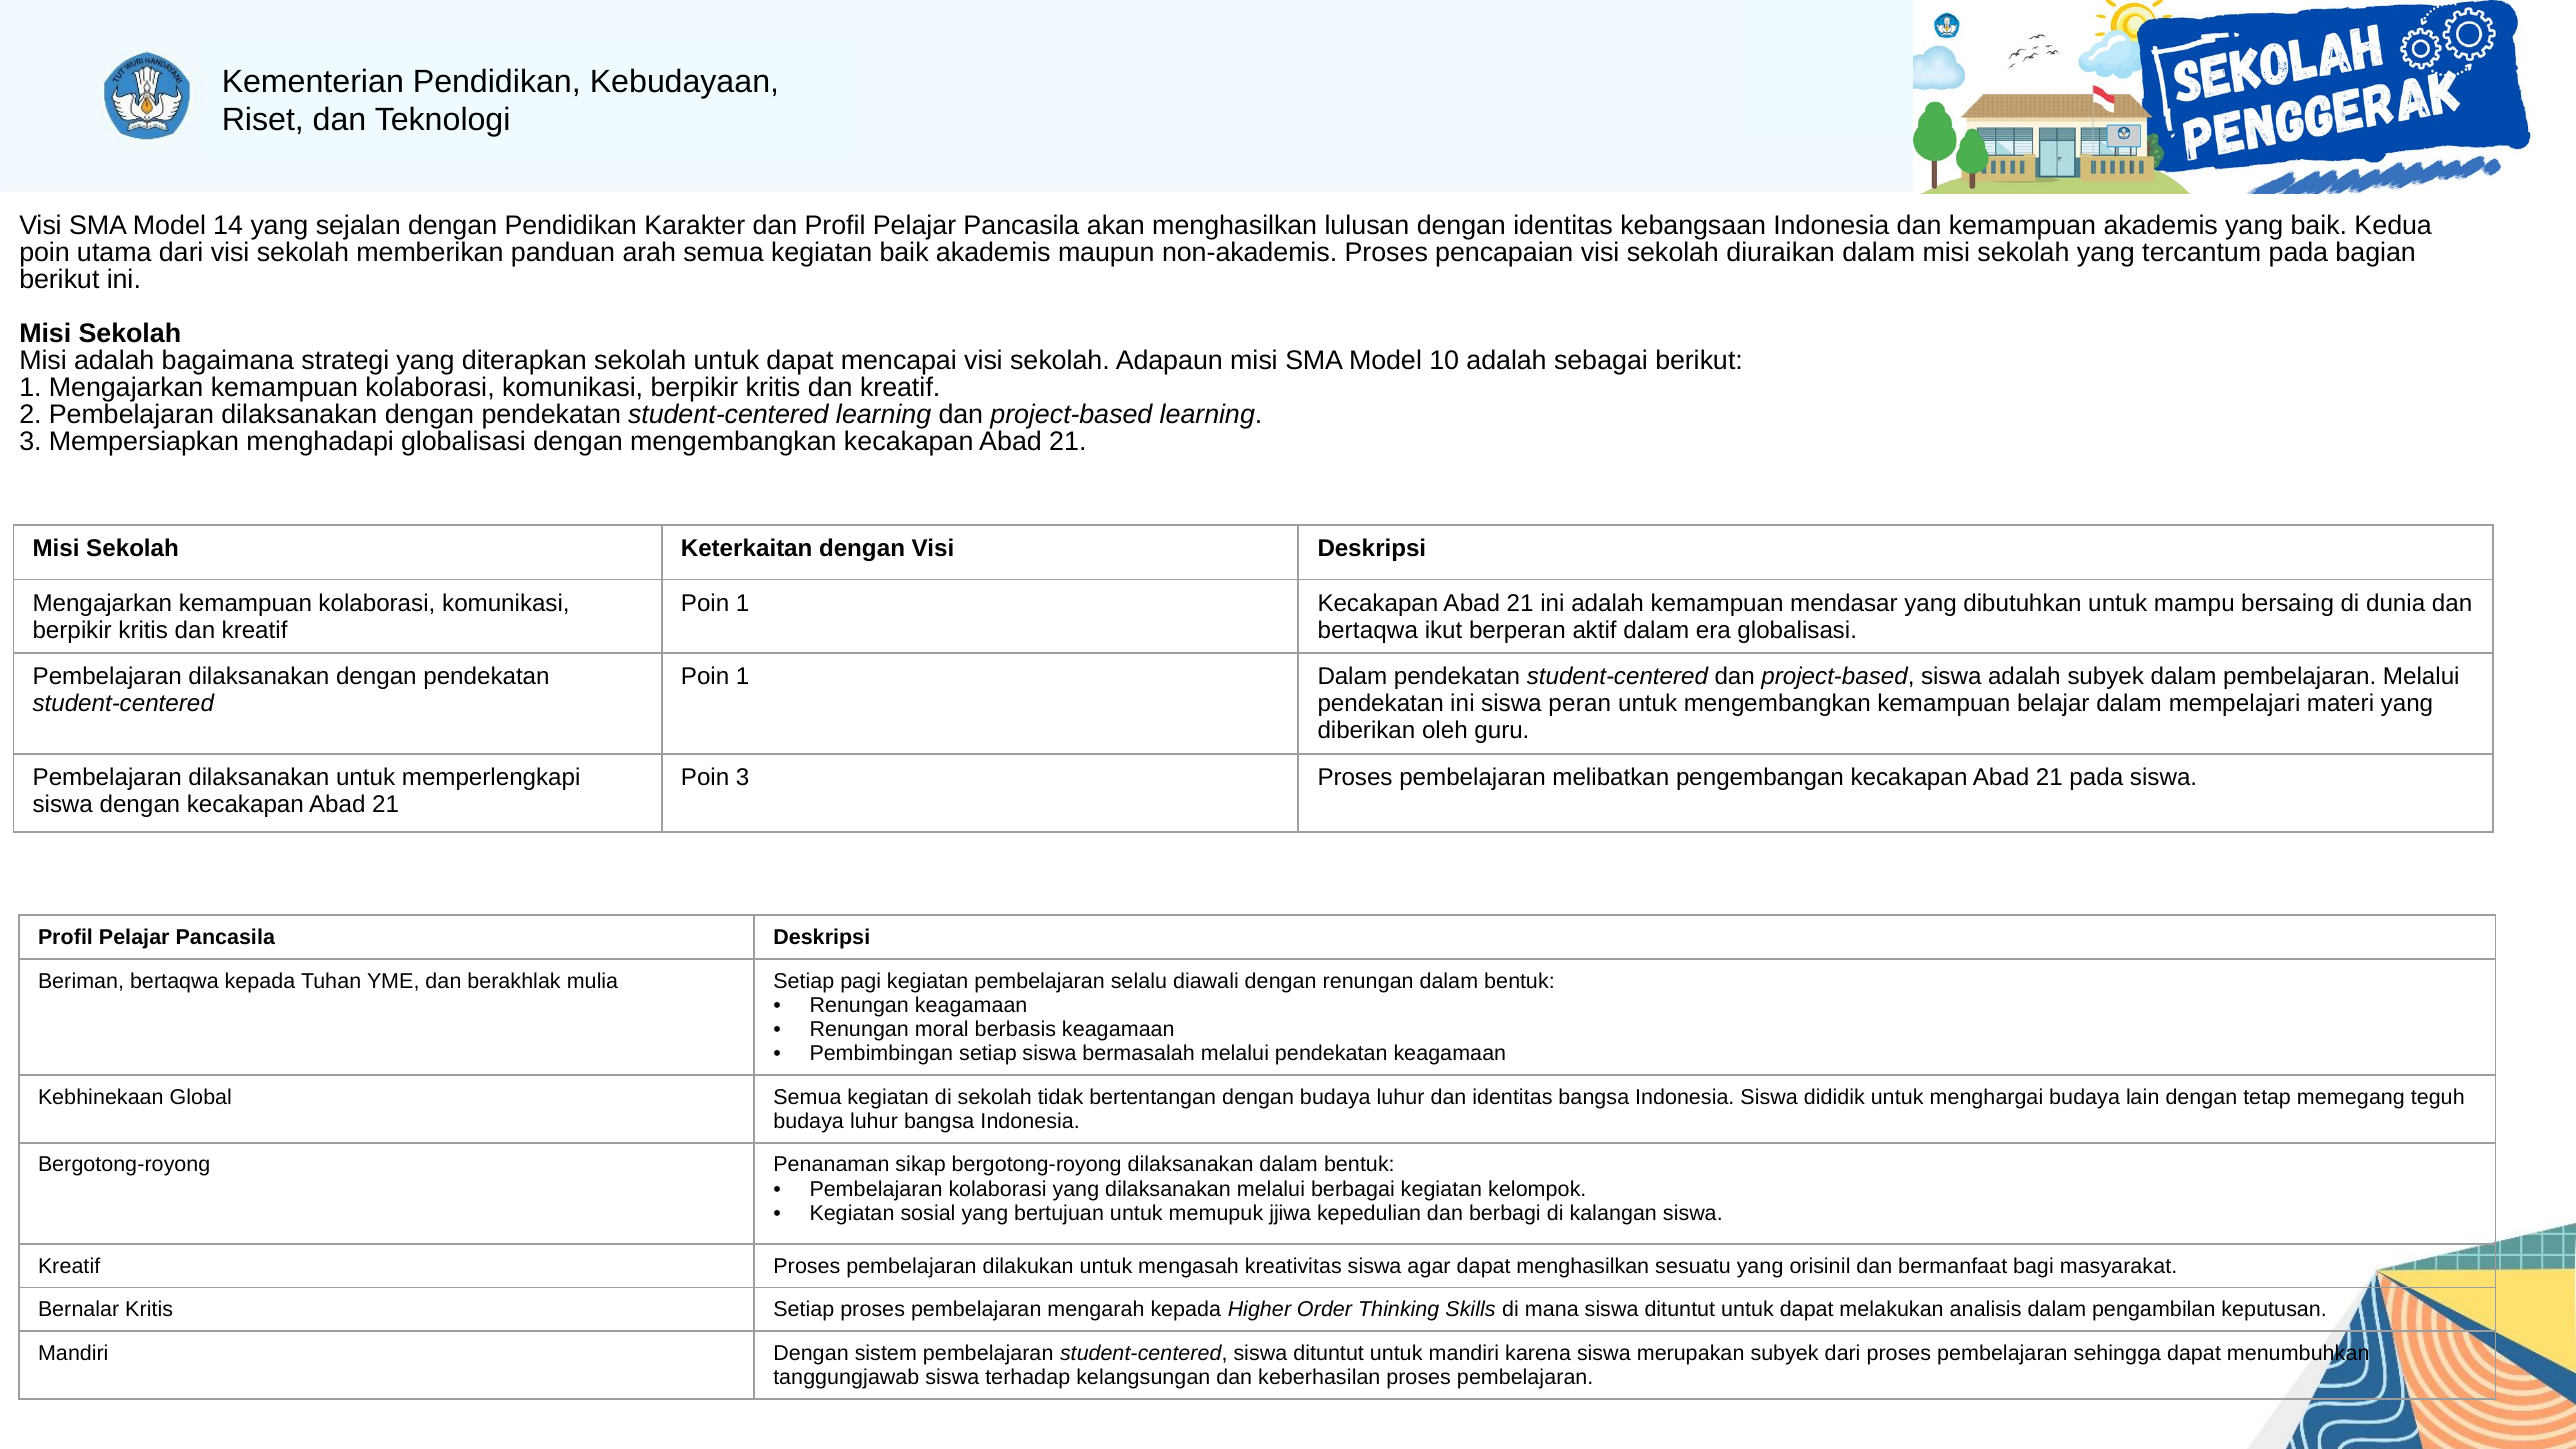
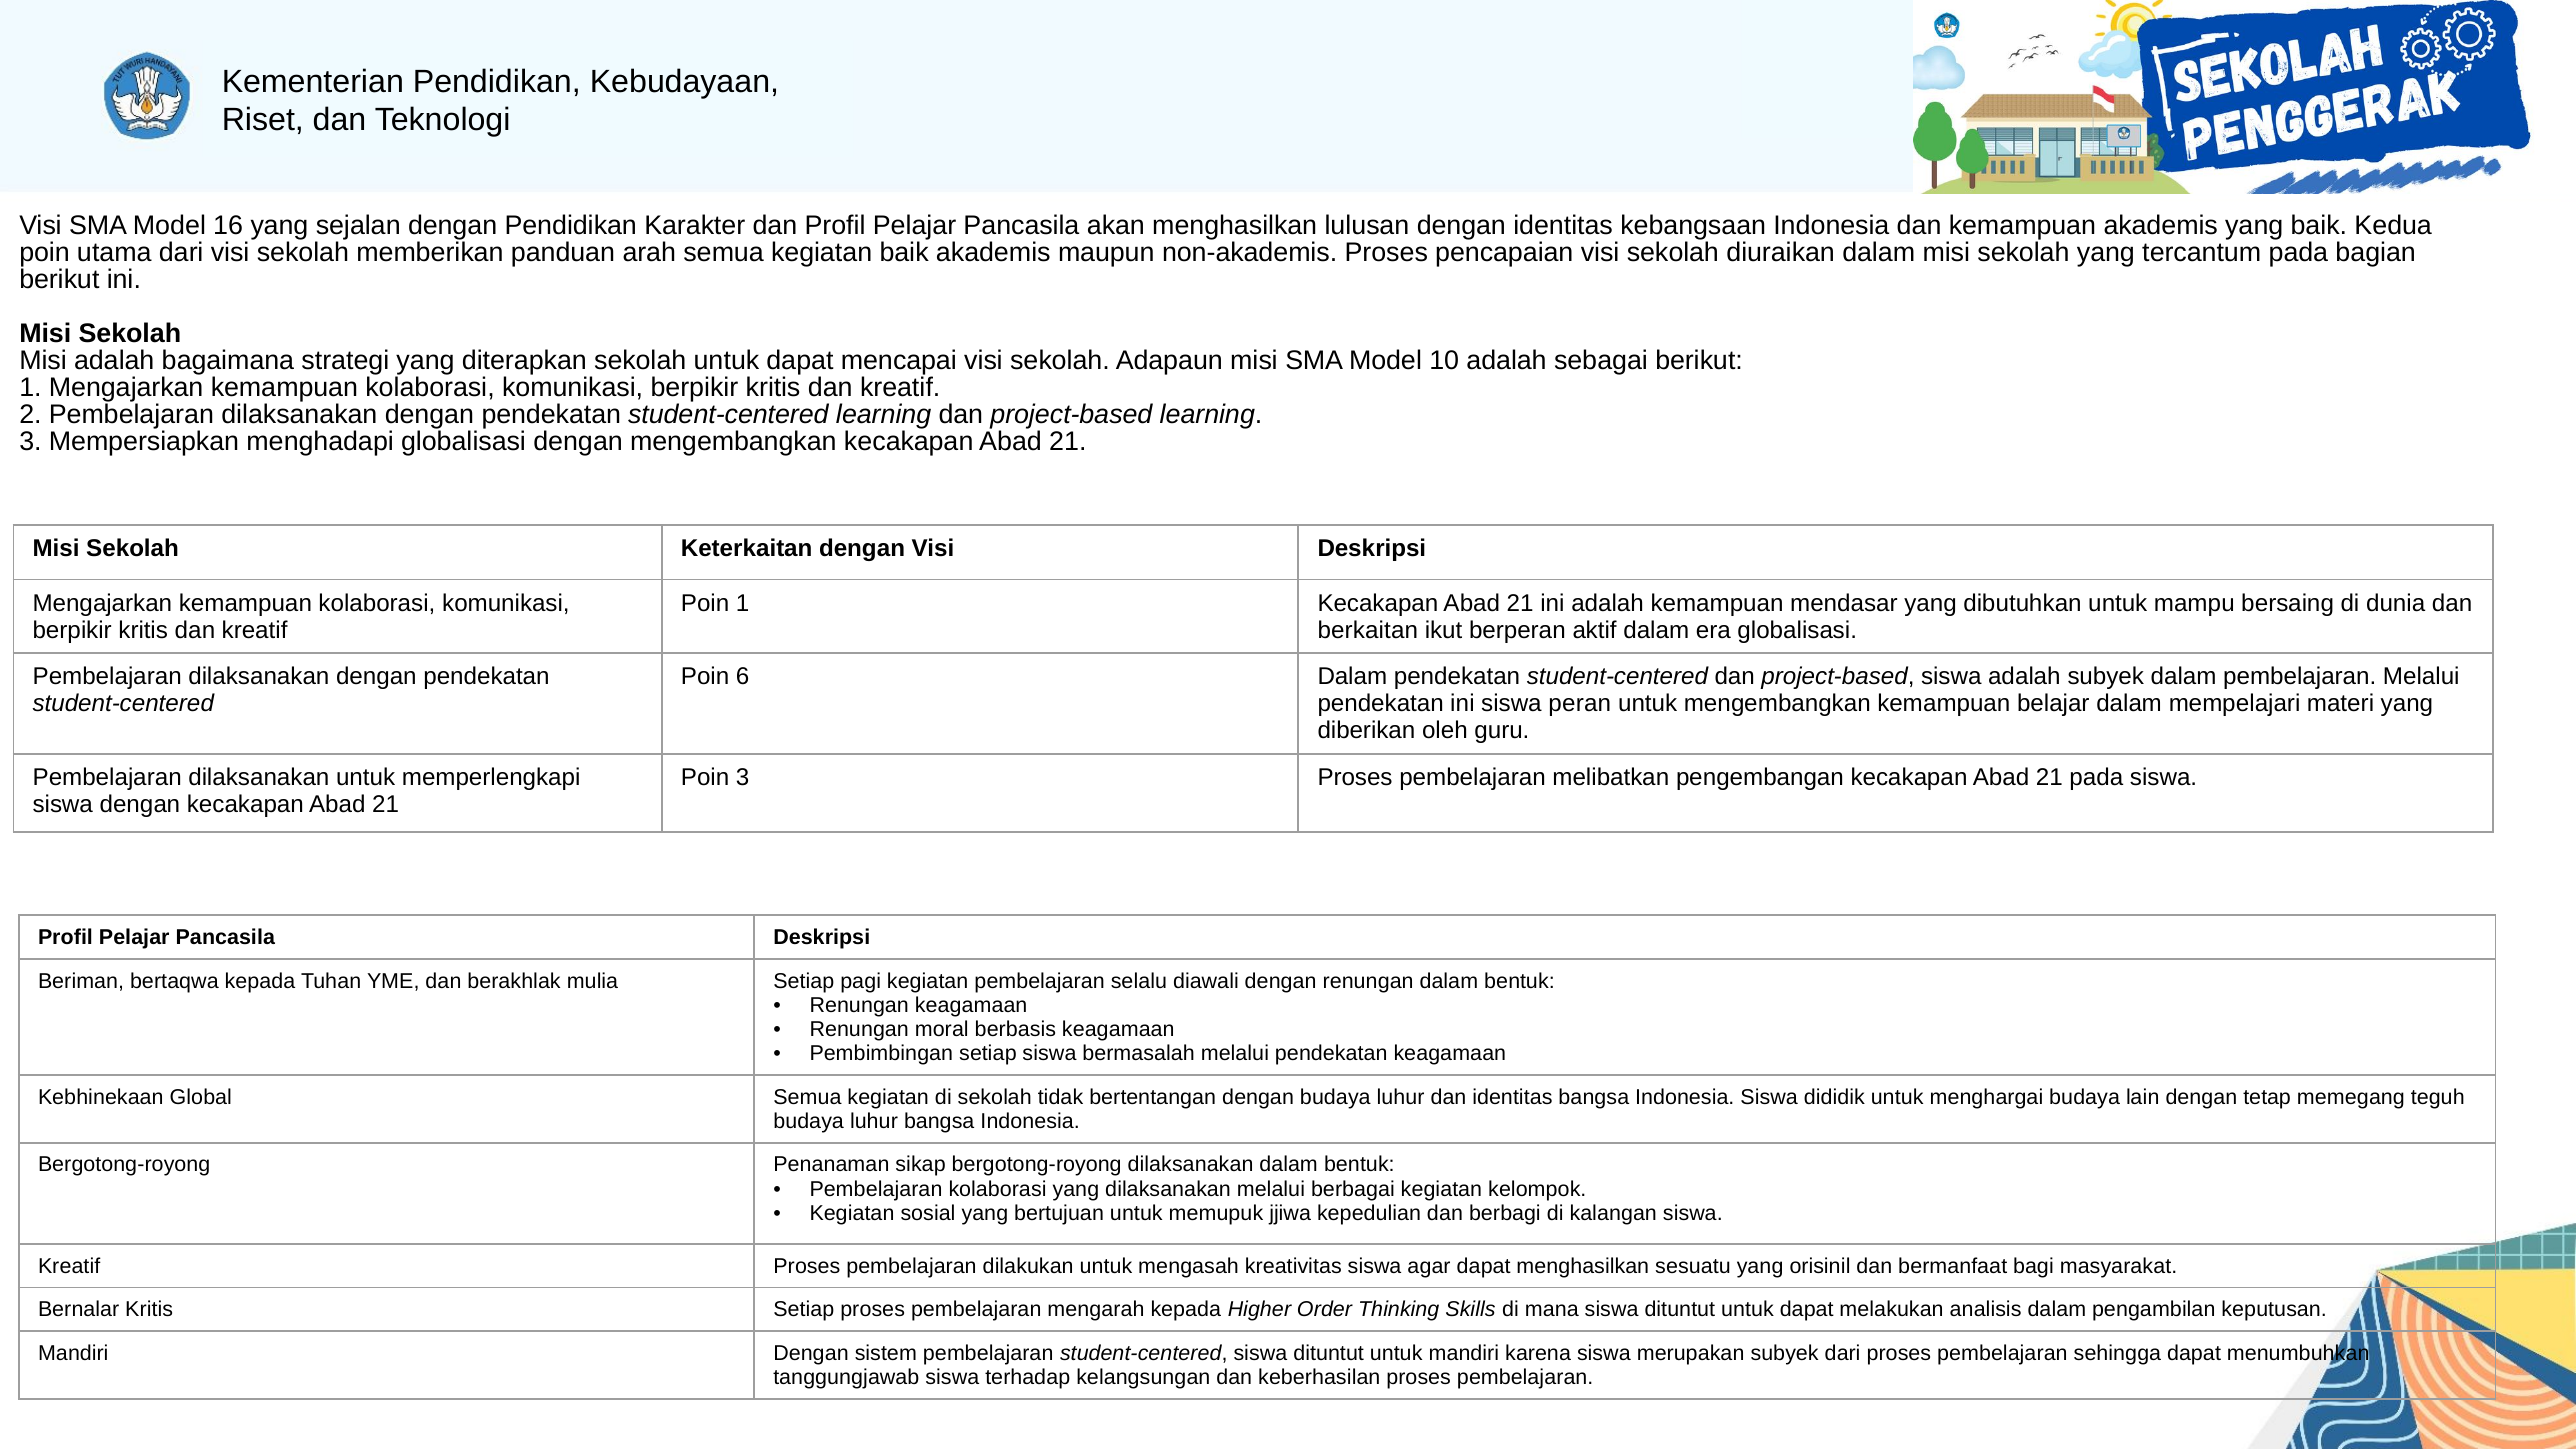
14: 14 -> 16 (228, 226)
bertaqwa: bertaqwa -> berkaitan (1368, 630)
1: 1 -> 6 (743, 677)
